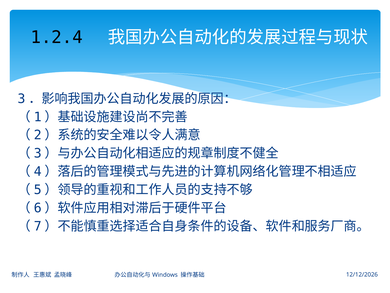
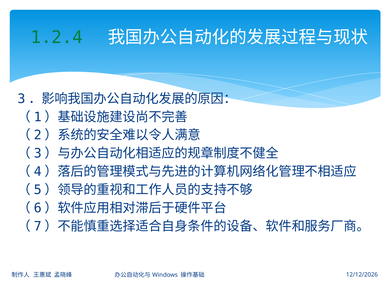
1.2.4 colour: black -> green (57, 37)
